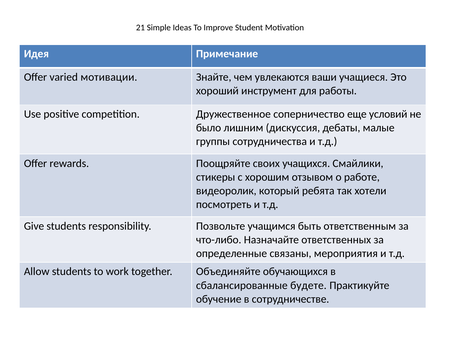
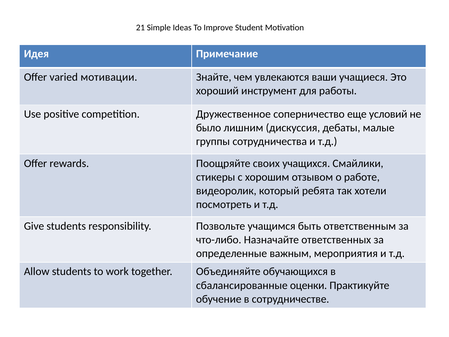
связаны: связаны -> важным (291, 253)
будете: будете -> оценки (309, 285)
